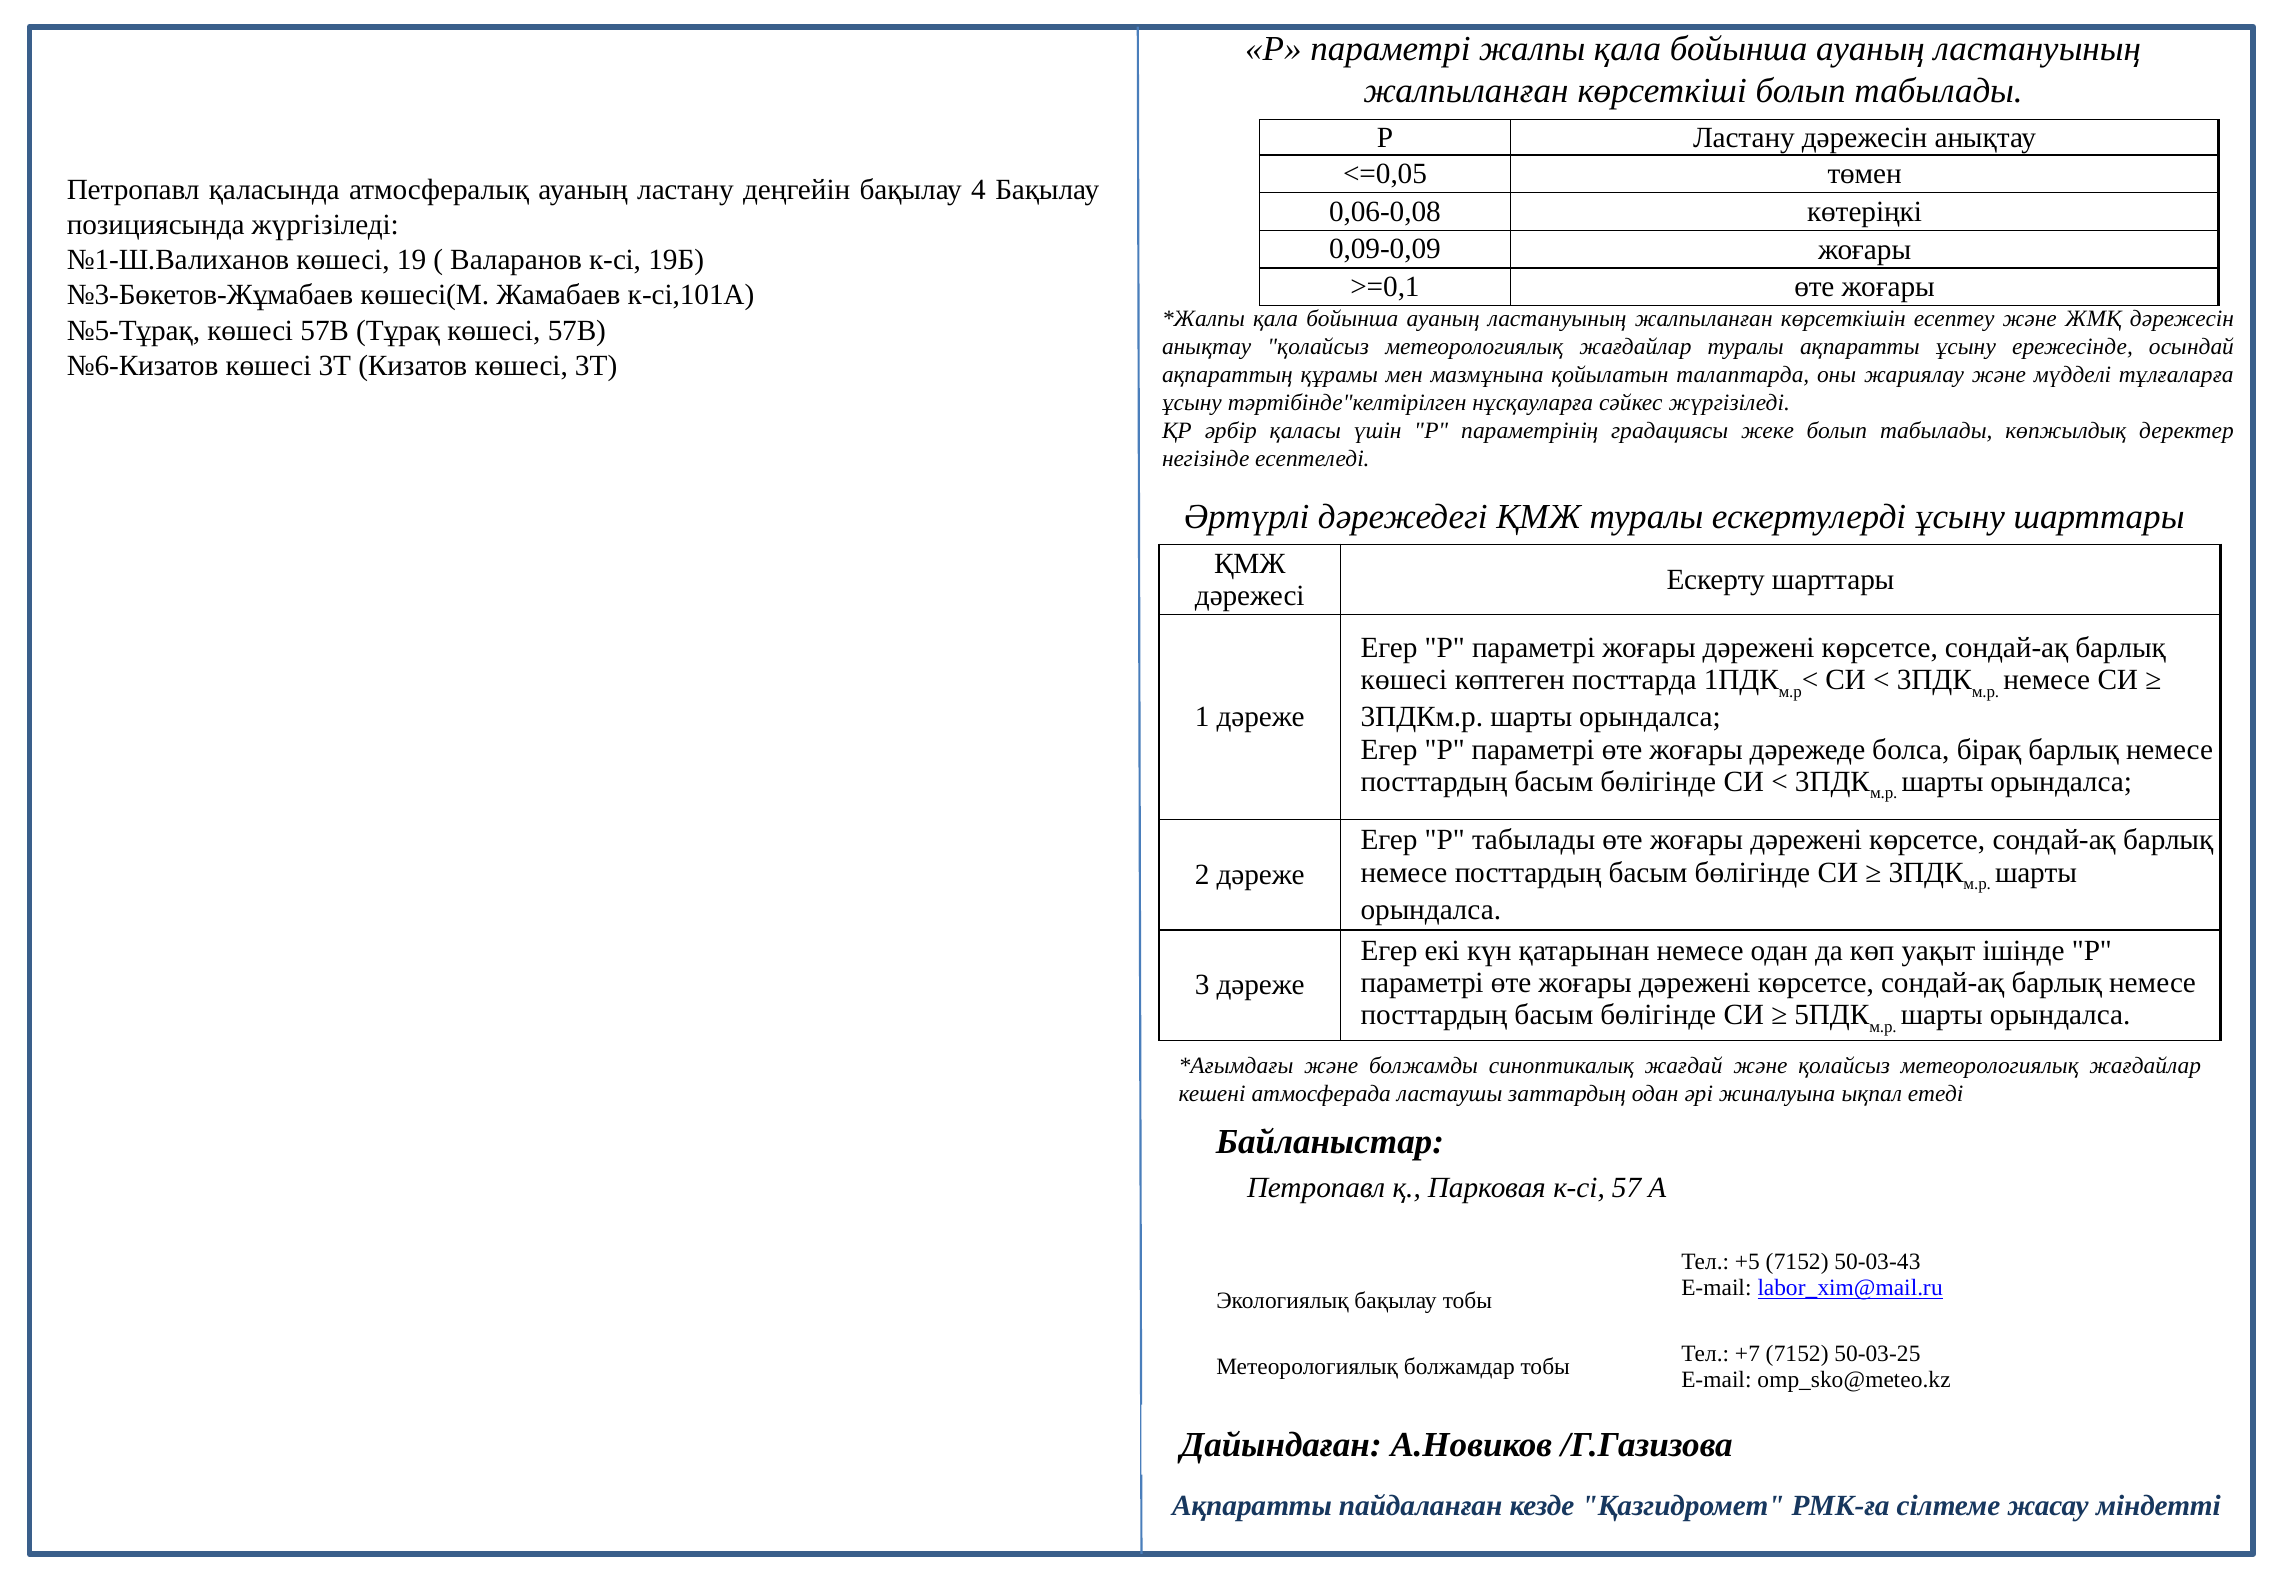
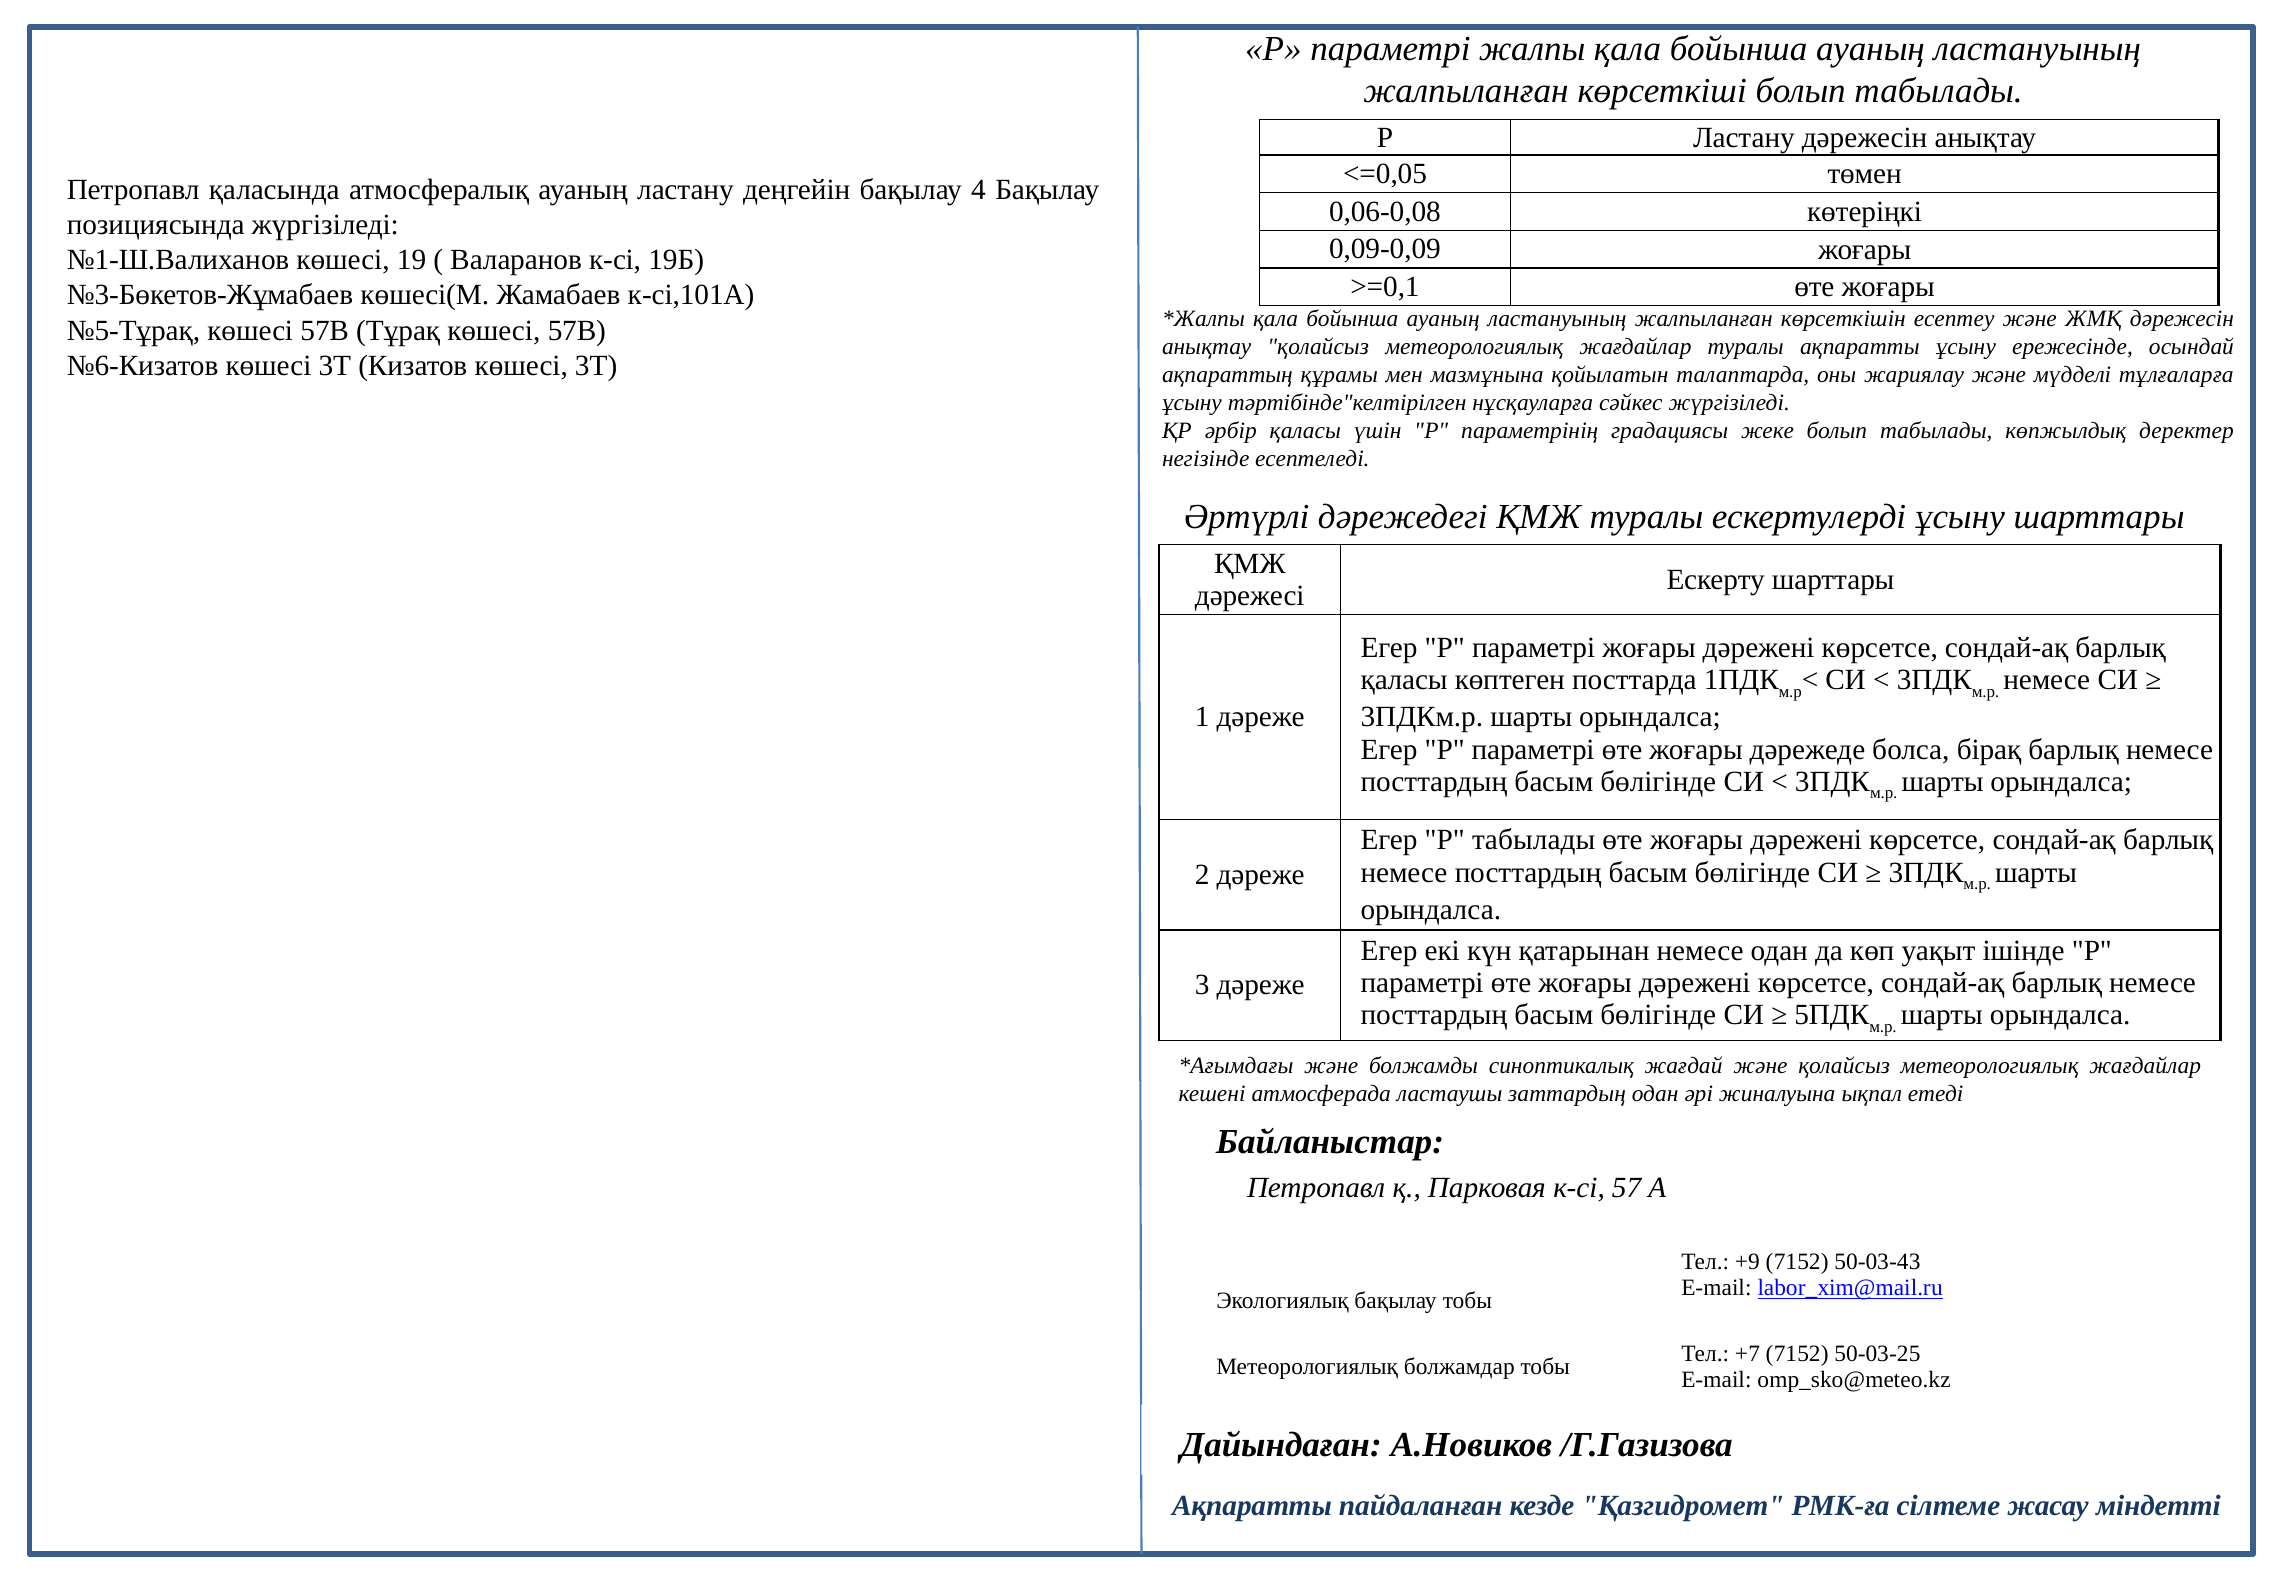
көшесі: көшесі -> қаласы (1404, 680)
+5: +5 -> +9 (1747, 1262)
